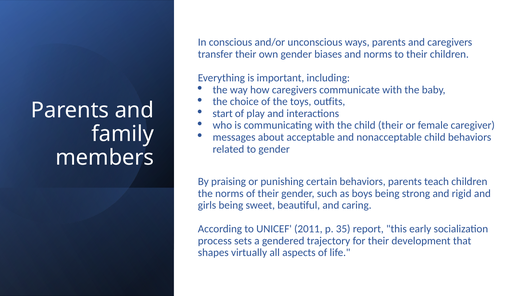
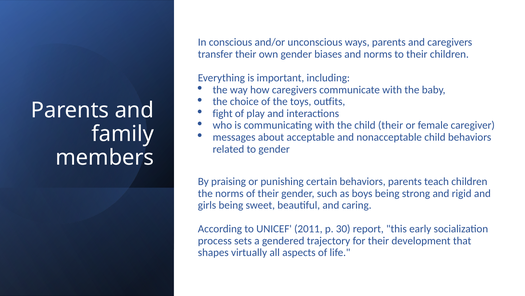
start: start -> fight (223, 113)
35: 35 -> 30 (343, 228)
